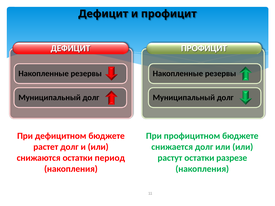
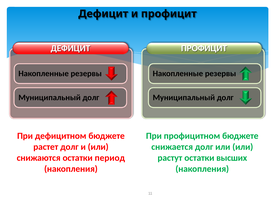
разрезе: разрезе -> высших (232, 158)
